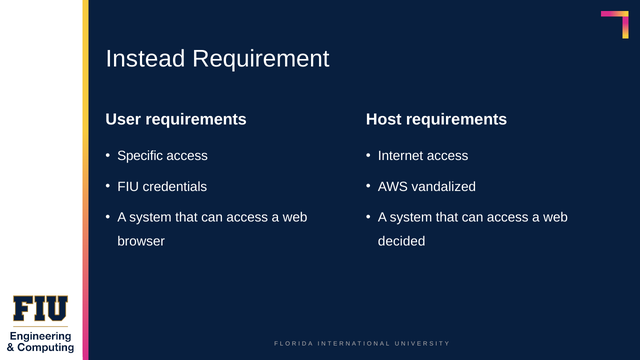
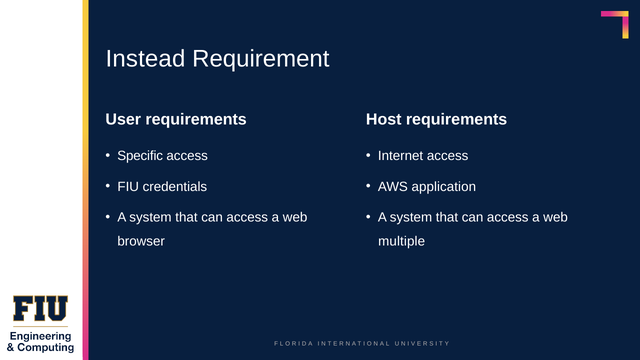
vandalized: vandalized -> application (444, 187)
decided: decided -> multiple (402, 242)
